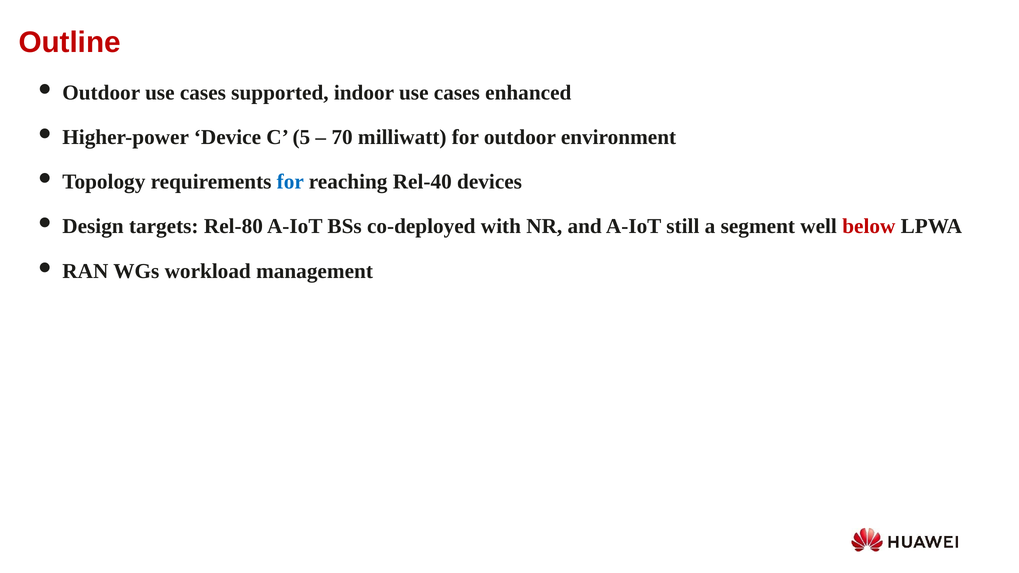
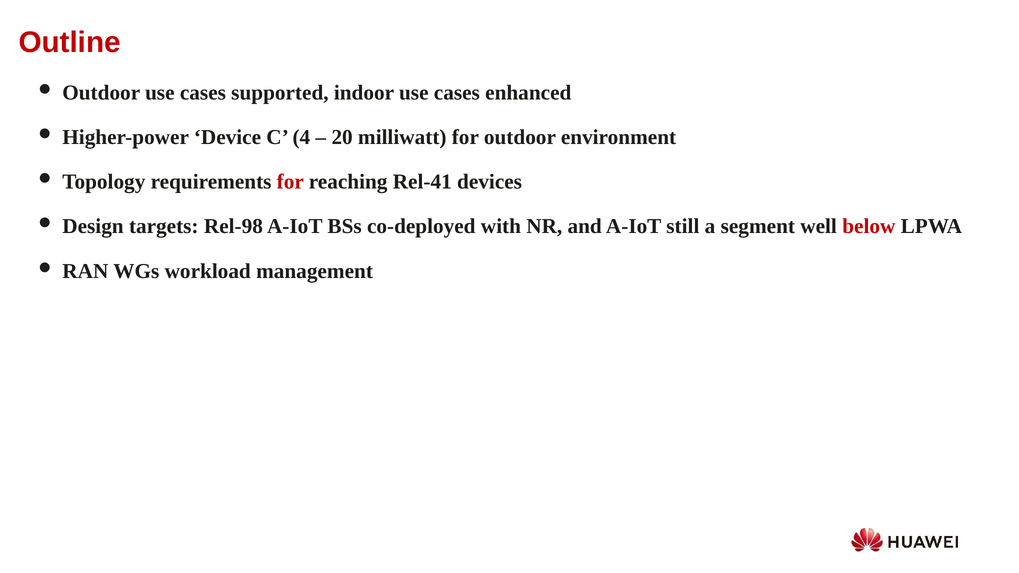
5: 5 -> 4 (301, 137)
70: 70 -> 20 (342, 137)
for colour: blue -> red (290, 182)
Rel-40: Rel-40 -> Rel-41 (422, 182)
Rel-80: Rel-80 -> Rel-98 (233, 226)
